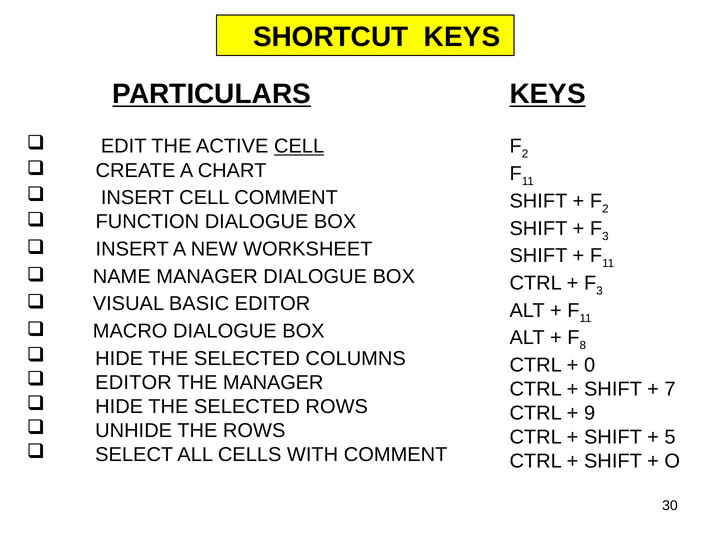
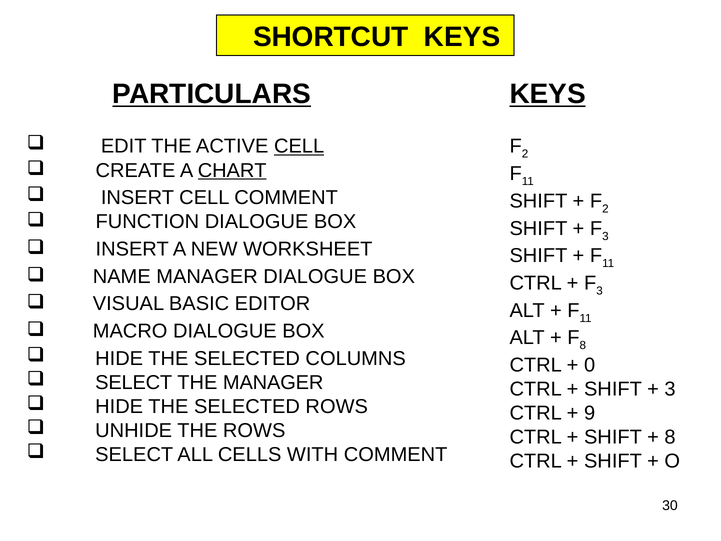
CHART underline: none -> present (232, 170)
EDITOR: EDITOR -> SELECT (134, 382)
7: 7 -> 3 (670, 389)
5: 5 -> 8 (670, 437)
